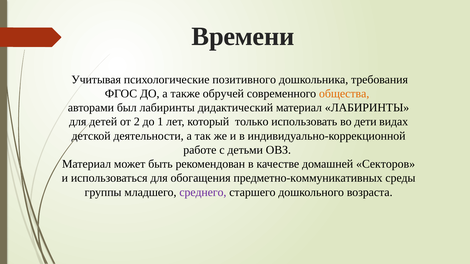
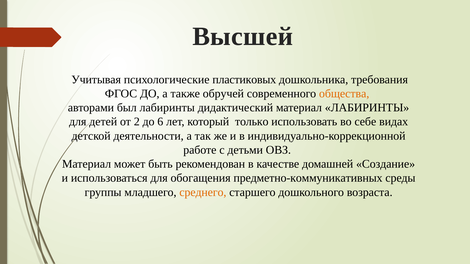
Времени: Времени -> Высшей (243, 36)
позитивного: позитивного -> пластиковых (244, 80)
1: 1 -> 6 (160, 122)
дети: дети -> себе (365, 122)
Секторов: Секторов -> Создание (386, 164)
среднего colour: purple -> orange (203, 192)
